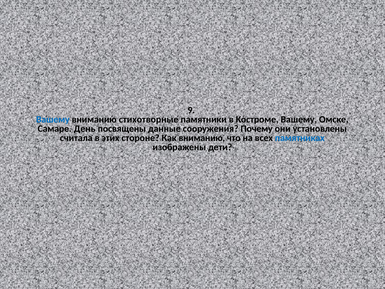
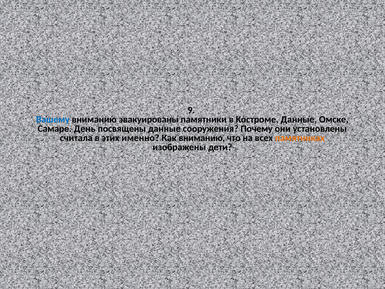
стихотворные: стихотворные -> эвакуированы (149, 119)
Костроме Вашему: Вашему -> Данные (299, 119)
стороне: стороне -> именно (140, 138)
памятниках colour: blue -> orange (300, 138)
